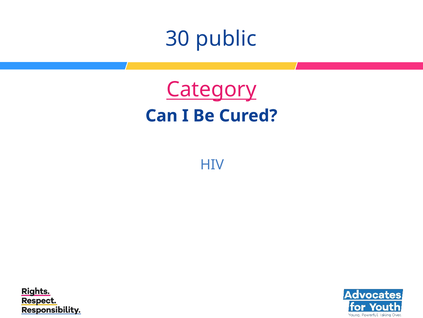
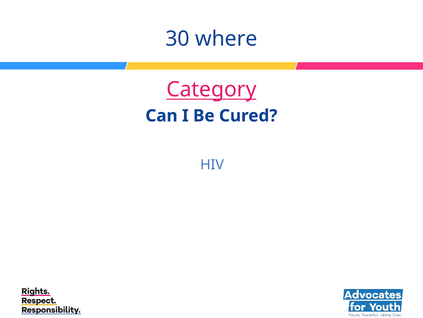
public: public -> where (226, 39)
